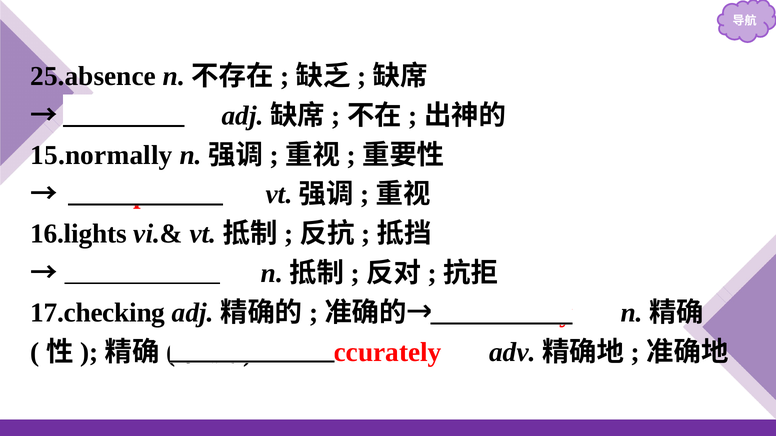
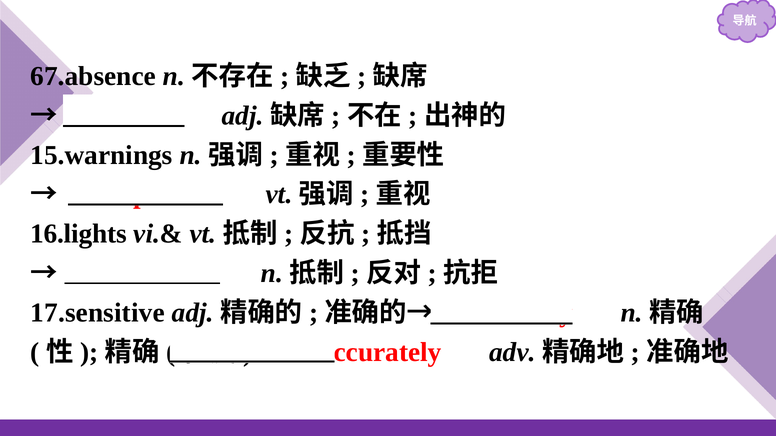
25.absence: 25.absence -> 67.absence (93, 76)
15.normally: 15.normally -> 15.warnings (102, 155)
17.checking: 17.checking -> 17.sensitive (98, 313)
